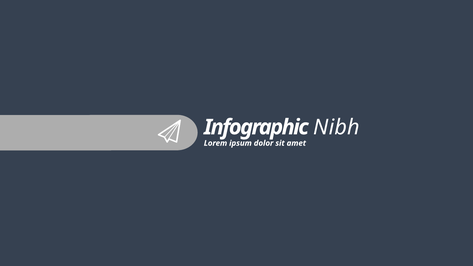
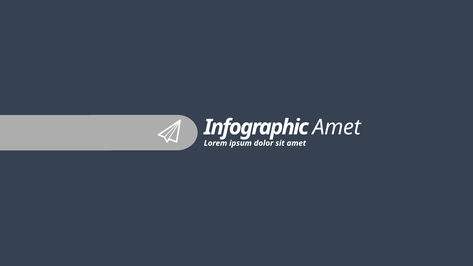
Nibh: Nibh -> Amet (337, 127)
